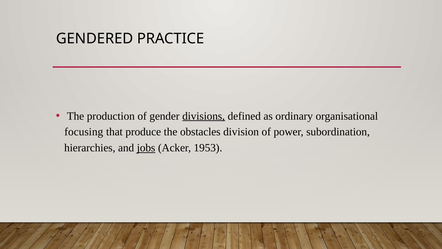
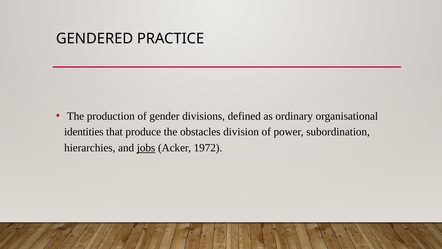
divisions underline: present -> none (204, 116)
focusing: focusing -> identities (84, 132)
1953: 1953 -> 1972 (208, 148)
